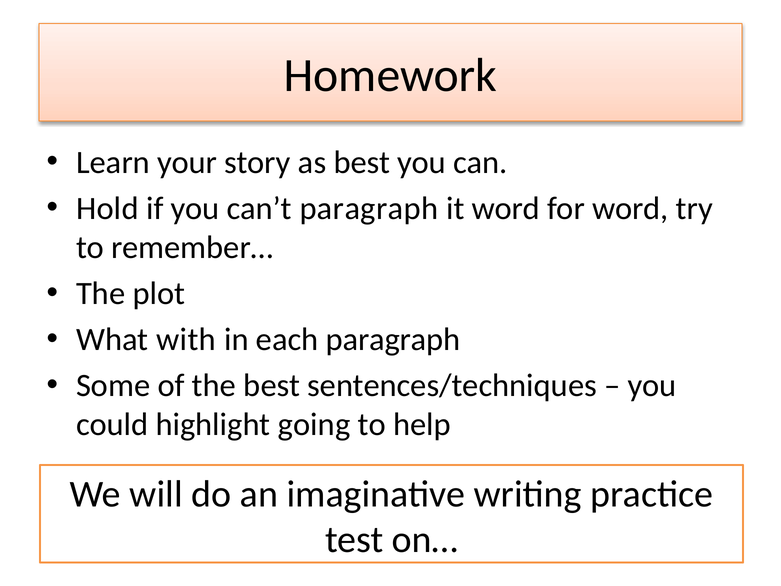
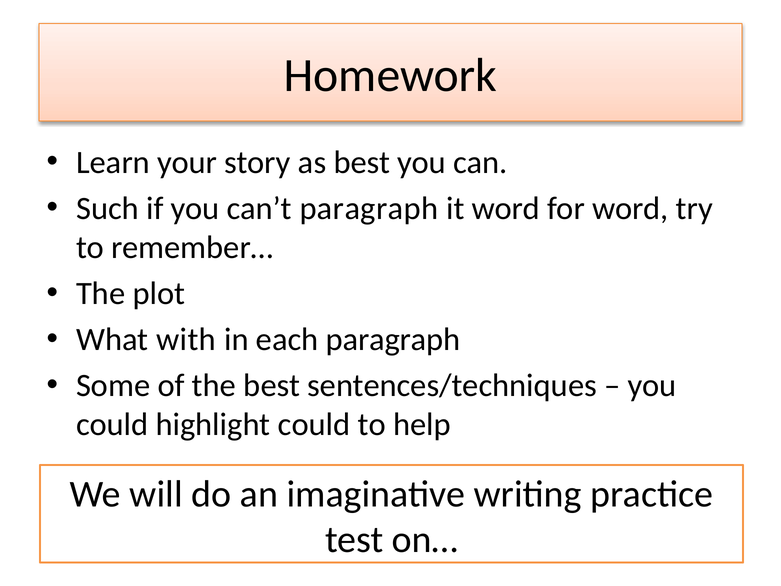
Hold: Hold -> Such (108, 208)
highlight going: going -> could (314, 424)
